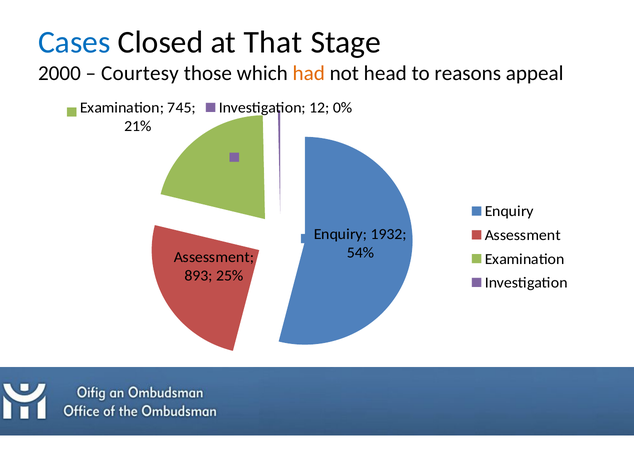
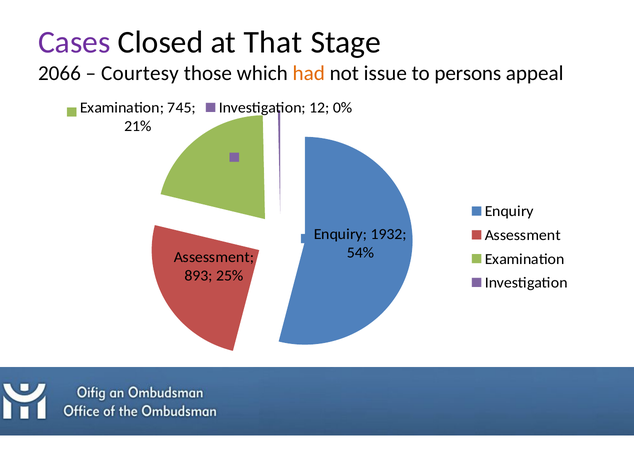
Cases colour: blue -> purple (74, 42)
2000: 2000 -> 2066 (59, 73)
head: head -> issue (385, 73)
reasons: reasons -> persons (468, 73)
